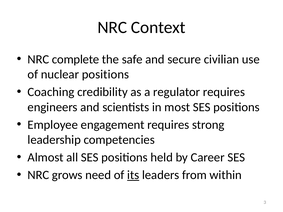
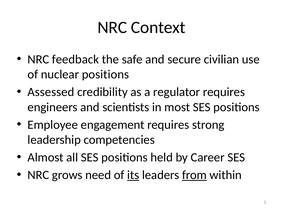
complete: complete -> feedback (75, 59)
Coaching: Coaching -> Assessed (51, 92)
from underline: none -> present (194, 175)
